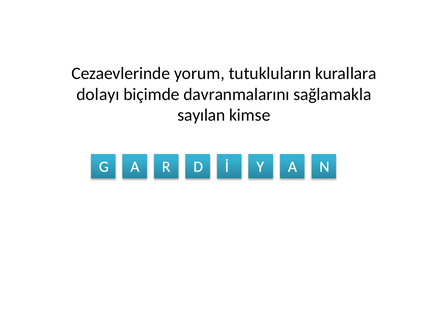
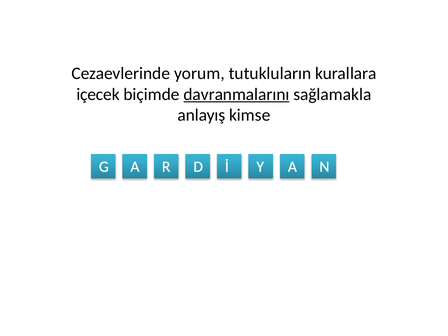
dolayı: dolayı -> içecek (98, 94)
davranmalarını underline: none -> present (236, 94)
sayılan: sayılan -> anlayış (201, 115)
